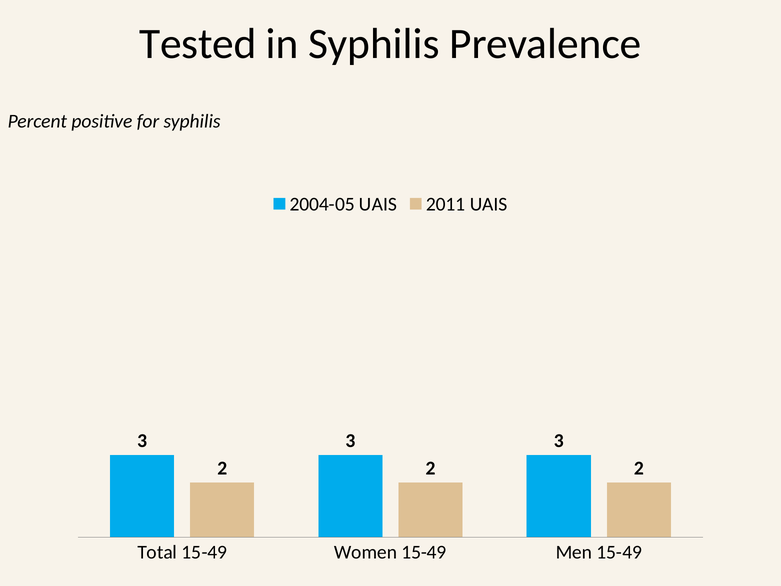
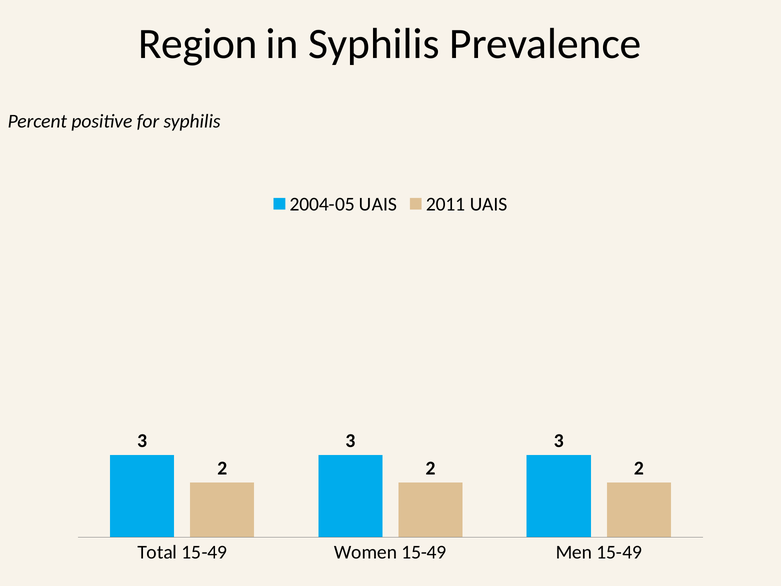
Tested: Tested -> Region (198, 44)
